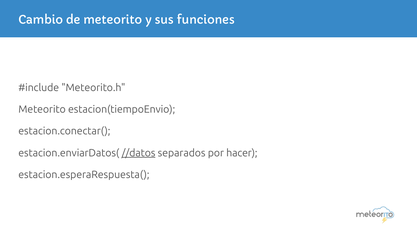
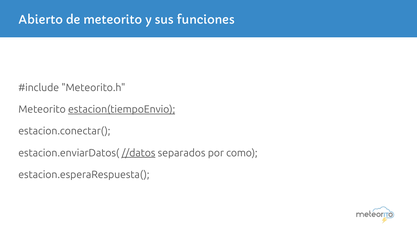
Cambio: Cambio -> Abierto (41, 20)
estacion(tiempoEnvio underline: none -> present (122, 109)
hacer: hacer -> como (242, 153)
